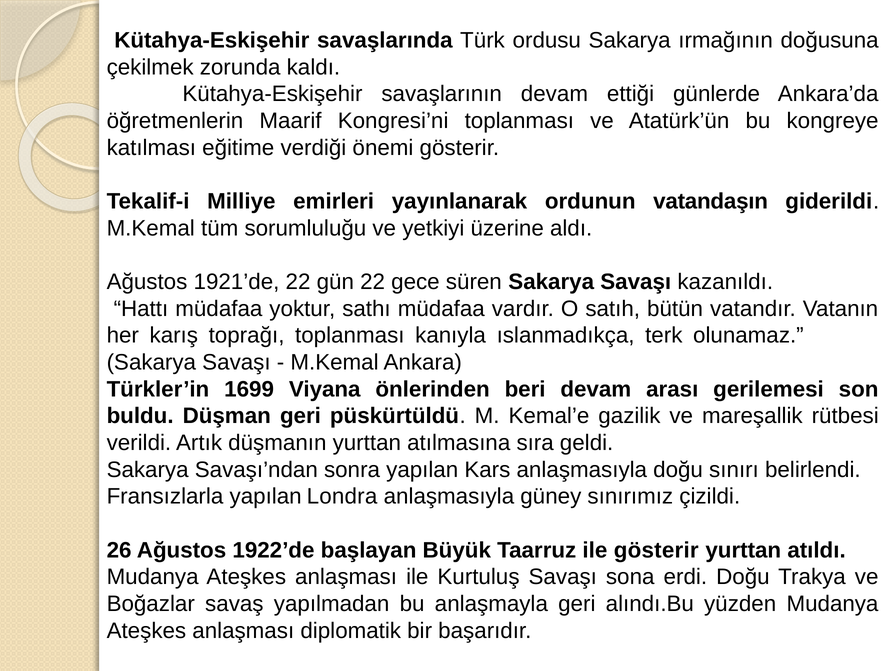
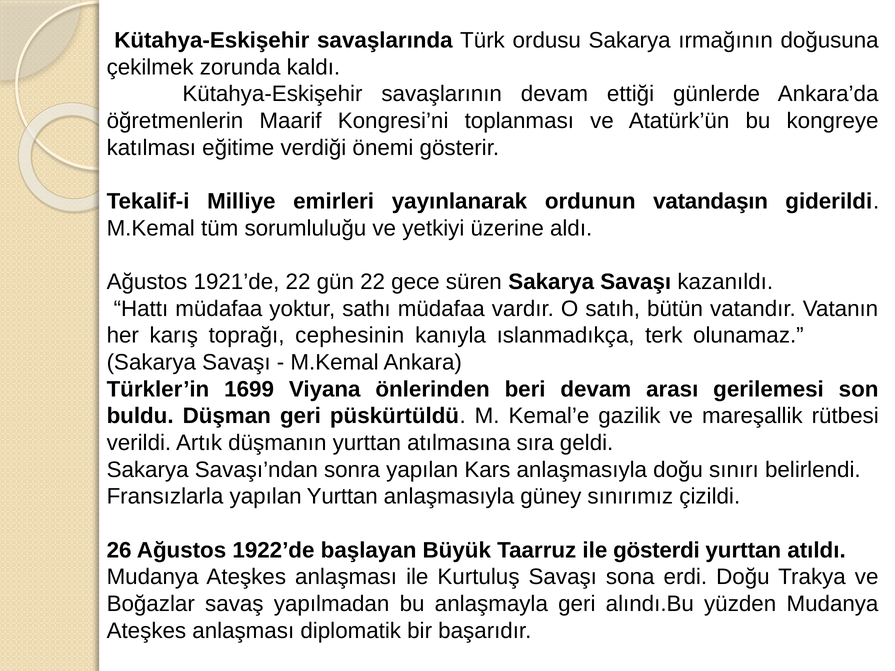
toprağı toplanması: toplanması -> cephesinin (350, 336)
yapılan Londra: Londra -> Yurttan (342, 497)
ile gösterir: gösterir -> gösterdi (656, 550)
